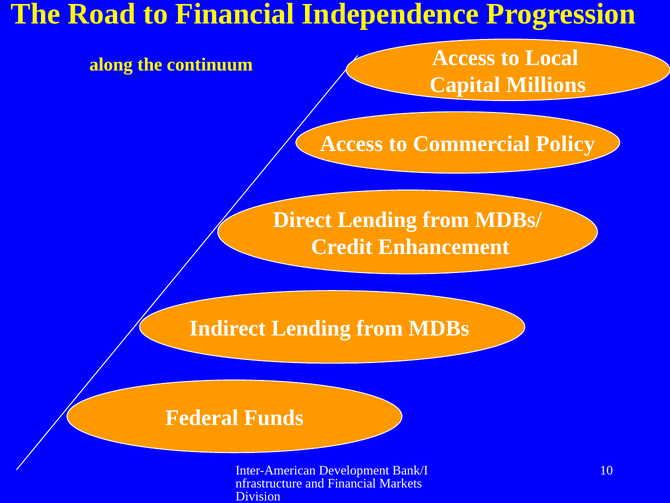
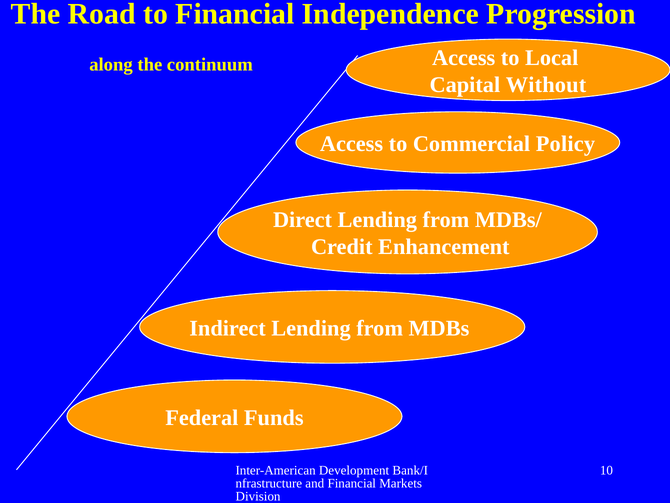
Millions: Millions -> Without (546, 85)
